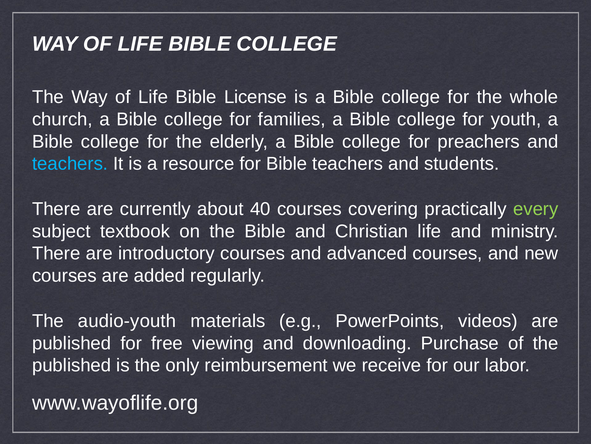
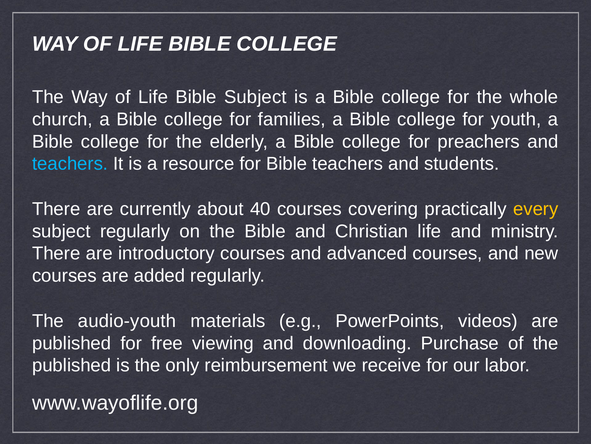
Bible License: License -> Subject (255, 97)
every colour: light green -> yellow (536, 209)
subject textbook: textbook -> regularly (135, 231)
